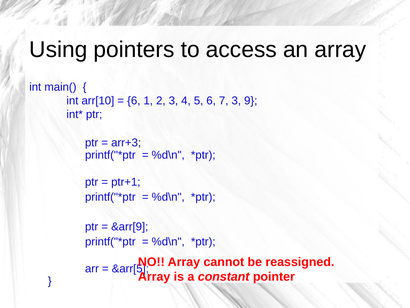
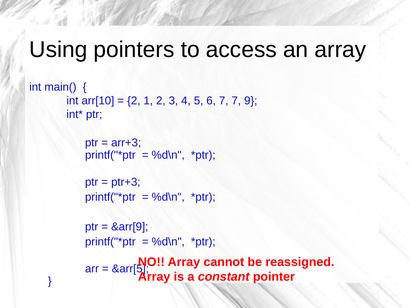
6: 6 -> 2 (134, 101)
7 3: 3 -> 7 (236, 101)
ptr+1: ptr+1 -> ptr+3 (126, 182)
